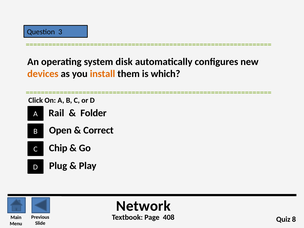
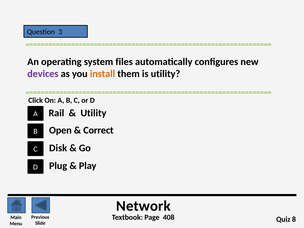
disk: disk -> files (124, 62)
devices colour: orange -> purple (43, 74)
is which: which -> utility (165, 74)
Folder: Folder -> Utility (93, 113)
Chip: Chip -> Disk (58, 148)
